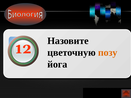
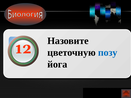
позу colour: orange -> blue (108, 53)
